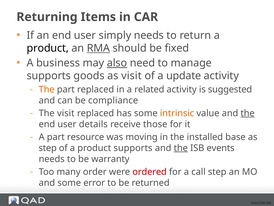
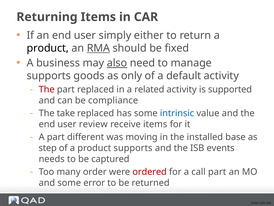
simply needs: needs -> either (149, 35)
as visit: visit -> only (132, 76)
update: update -> default (184, 76)
The colour: orange -> red (47, 89)
suggested: suggested -> supported (230, 89)
The visit: visit -> take (66, 113)
intrinsic colour: orange -> blue (177, 113)
the underline: present -> none (248, 113)
details: details -> review (93, 124)
receive those: those -> items (155, 124)
resource: resource -> different (86, 137)
the underline: present -> none (181, 148)
warranty: warranty -> captured (110, 159)
call step: step -> part (217, 171)
